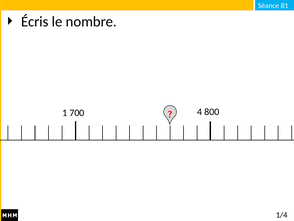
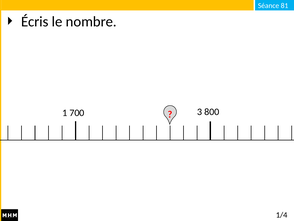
4: 4 -> 3 (200, 112)
